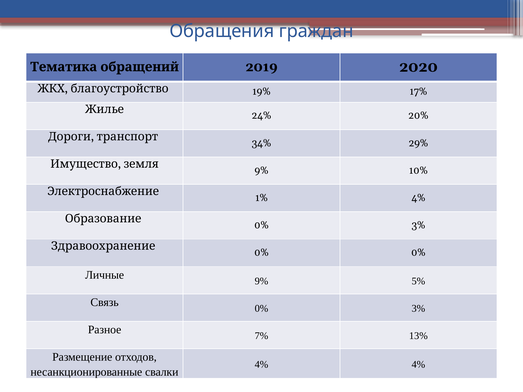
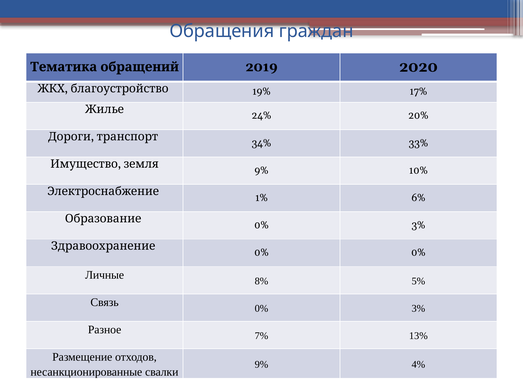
29%: 29% -> 33% (418, 143)
1% 4%: 4% -> 6% (418, 198)
9%: 9% -> 8% (262, 281)
4%: 4% -> 9% (262, 365)
